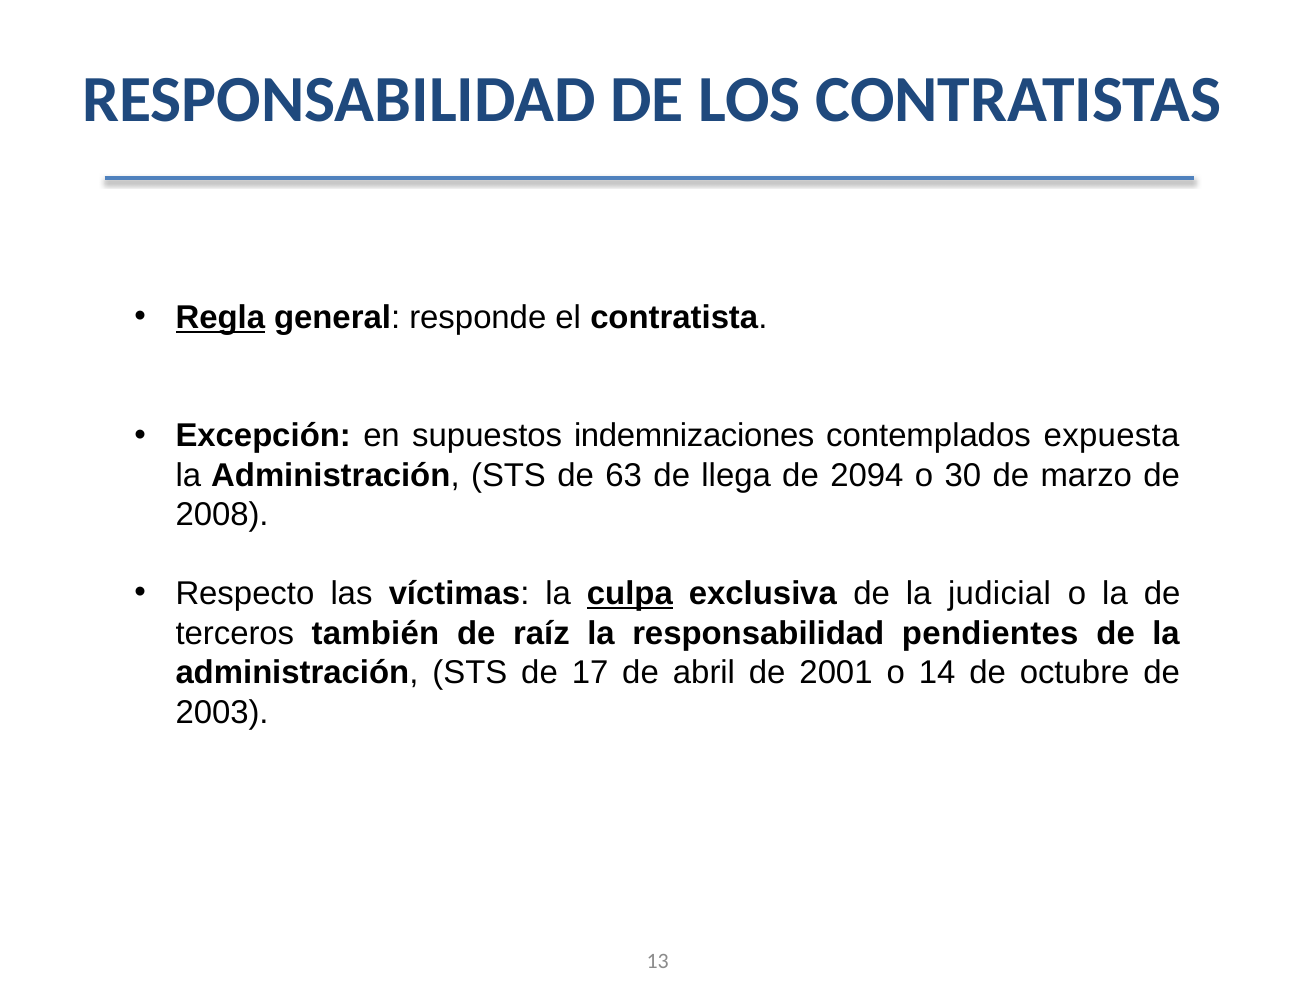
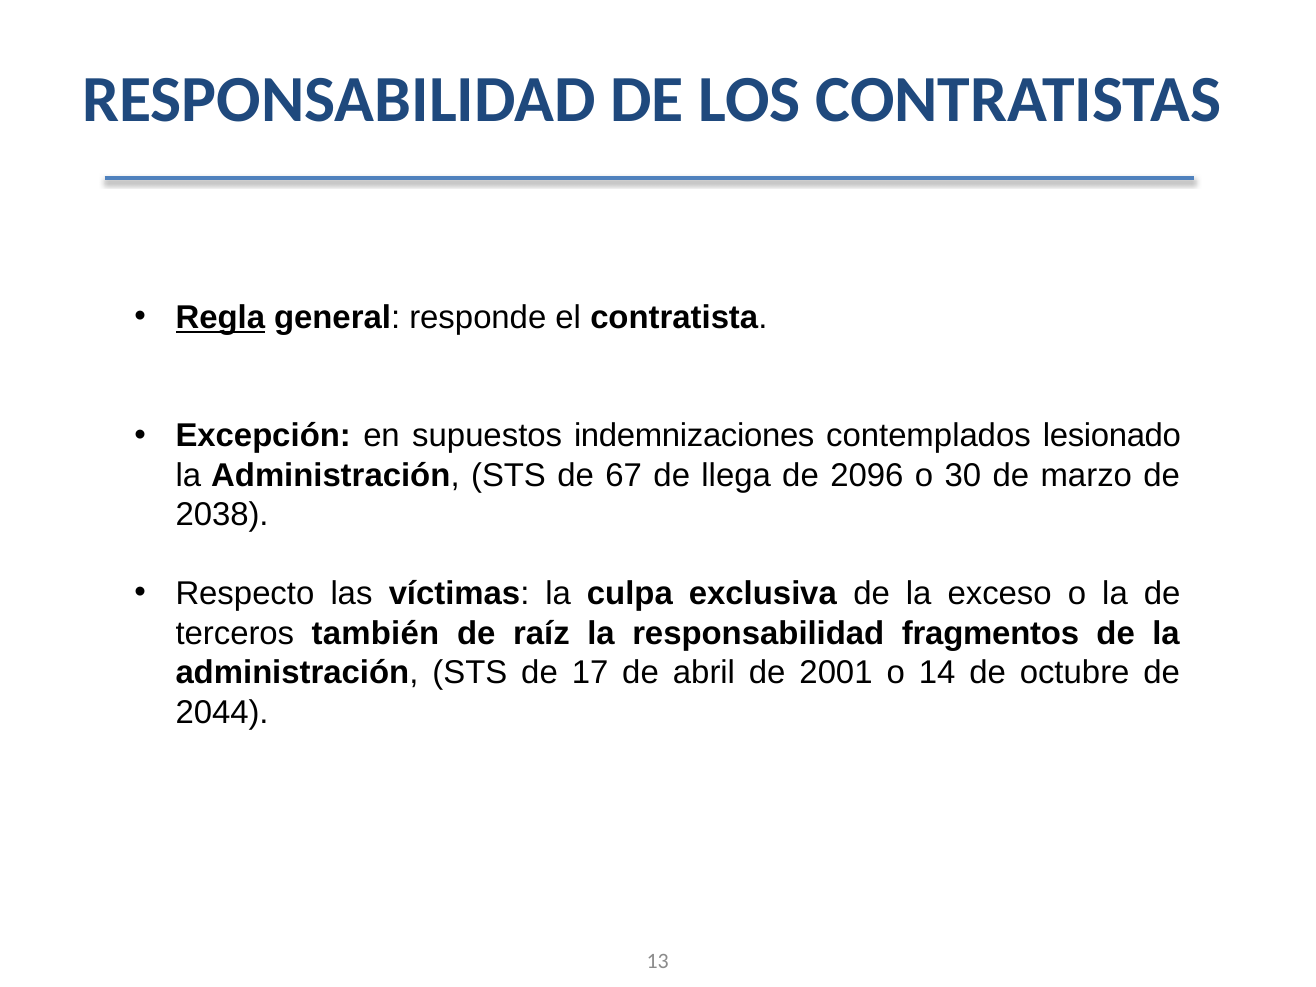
expuesta: expuesta -> lesionado (1112, 436)
63: 63 -> 67 (624, 475)
2094: 2094 -> 2096 (867, 475)
2008: 2008 -> 2038 (222, 515)
culpa underline: present -> none (630, 594)
judicial: judicial -> exceso (1000, 594)
pendientes: pendientes -> fragmentos (990, 633)
2003: 2003 -> 2044 (222, 712)
